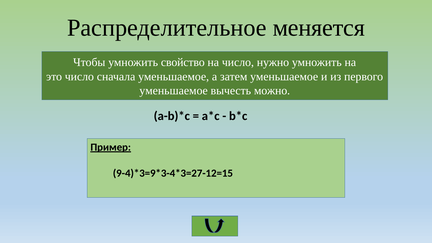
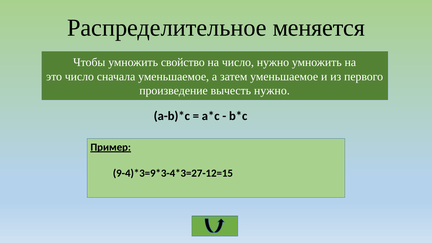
уменьшаемое: уменьшаемое -> произведение (174, 91)
вычесть можно: можно -> нужно (272, 91)
